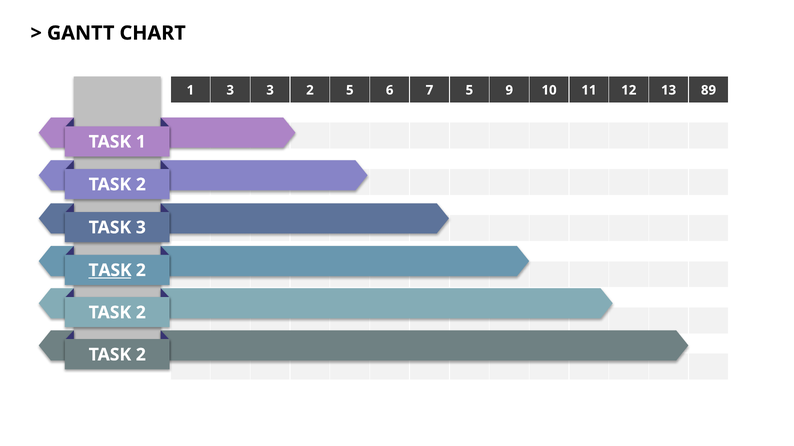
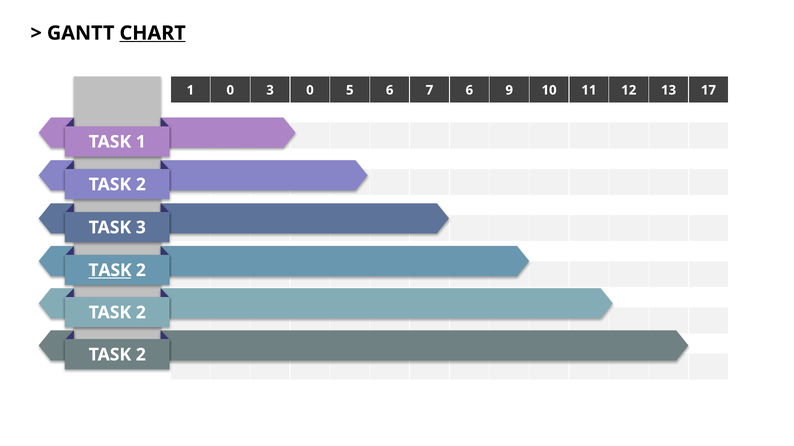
CHART underline: none -> present (153, 33)
1 3: 3 -> 0 (230, 90)
3 2: 2 -> 0 (310, 90)
7 5: 5 -> 6 (469, 90)
89: 89 -> 17 (708, 90)
